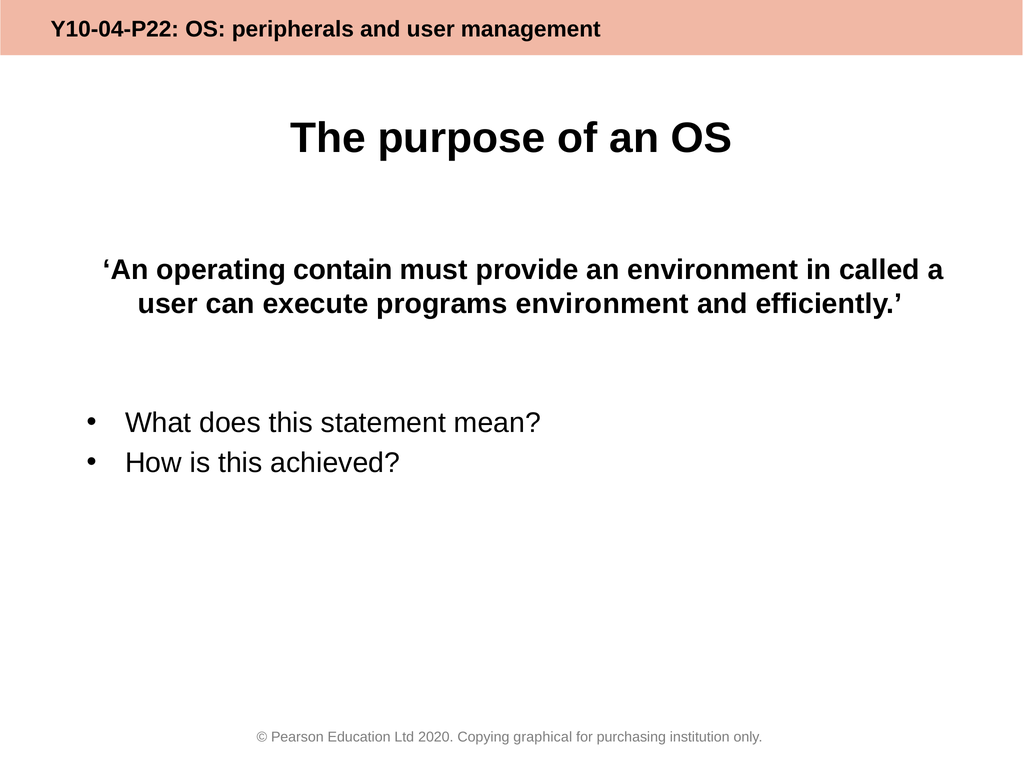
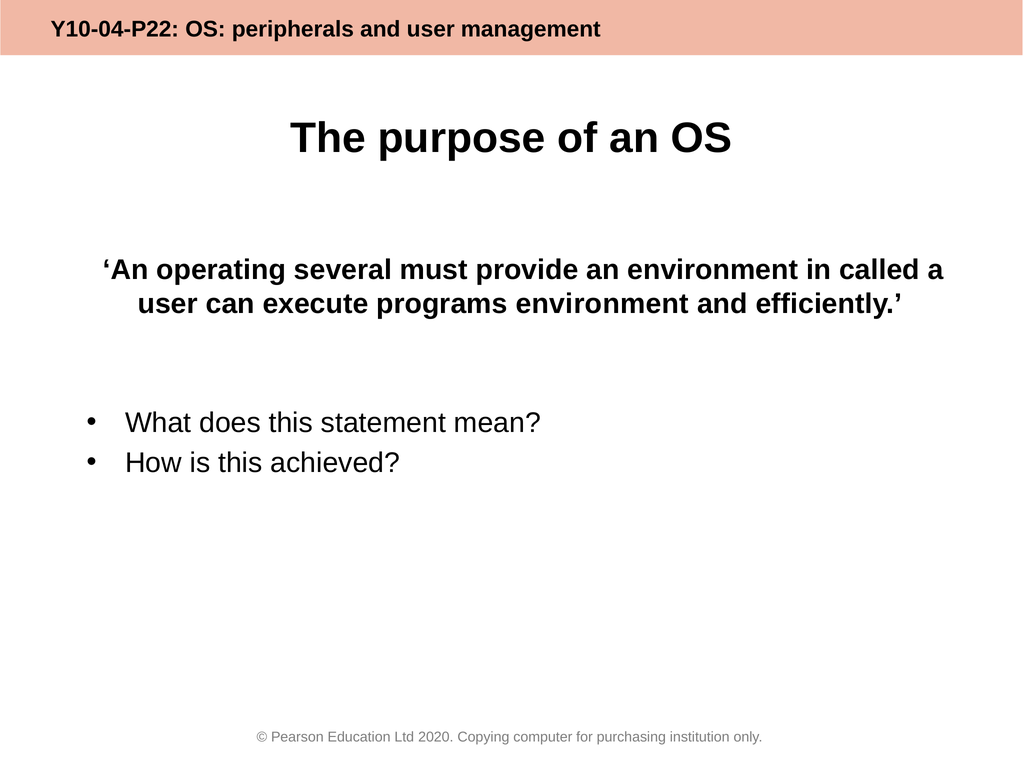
contain: contain -> several (343, 270)
graphical: graphical -> computer (543, 737)
